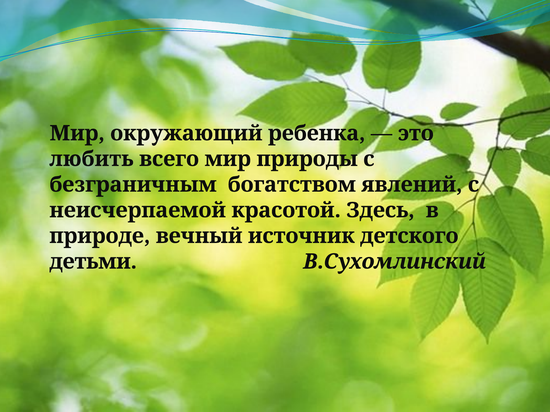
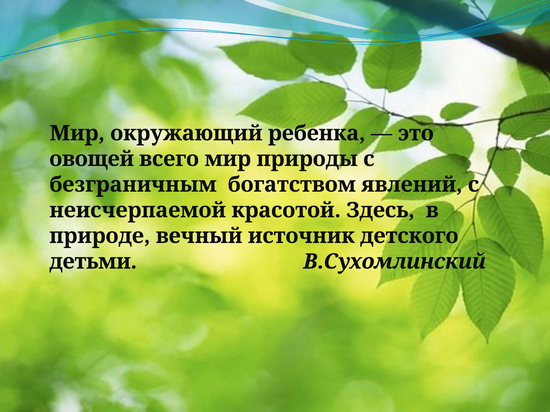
любить: любить -> овощей (92, 159)
